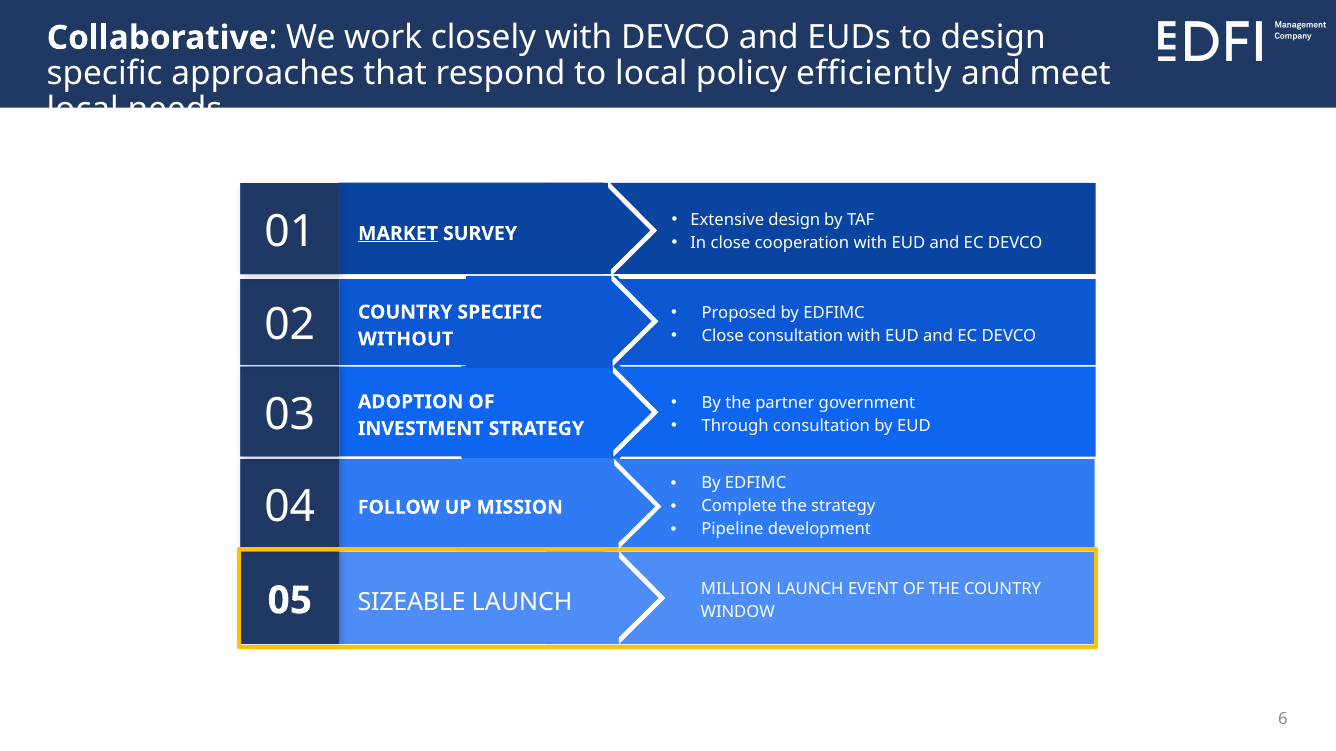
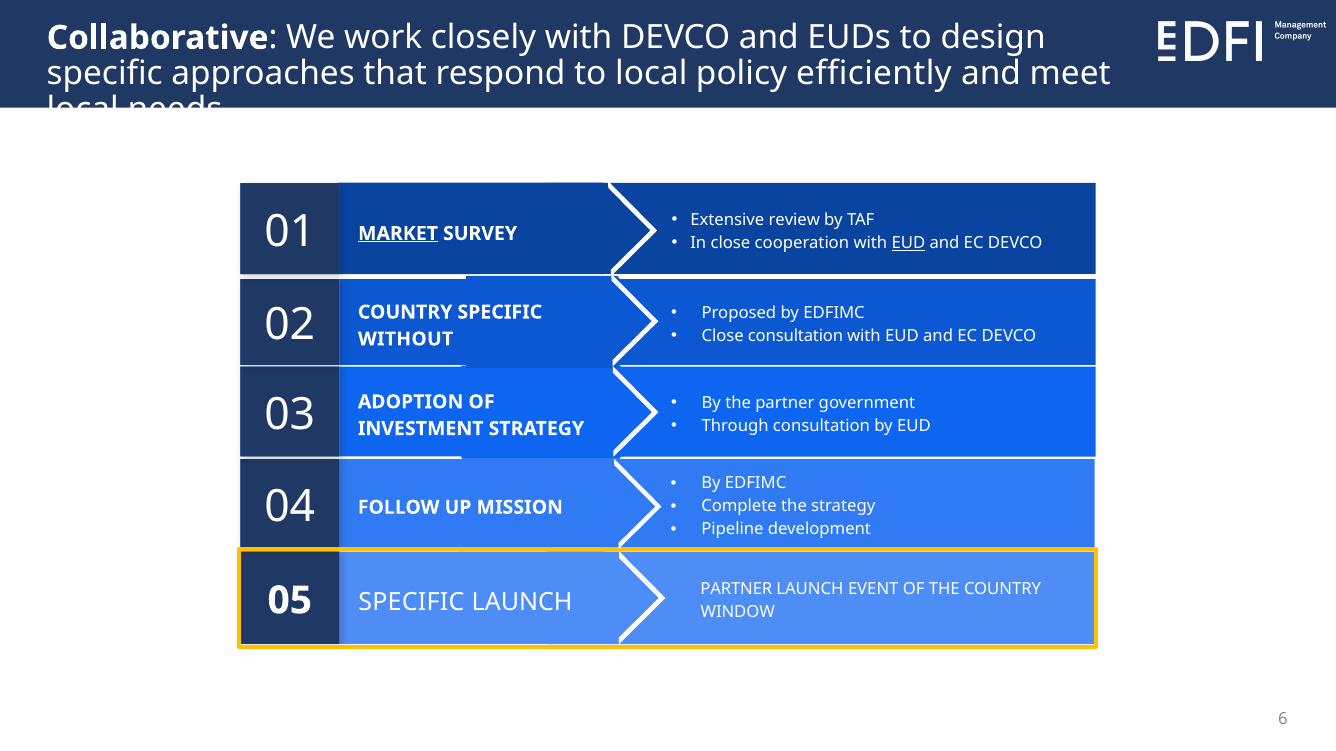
Extensive design: design -> review (794, 220)
EUD underline: none -> present (908, 243)
MILLION: MILLION -> PARTNER (736, 589)
SIZEABLE: SIZEABLE -> SPECIFIC (411, 603)
